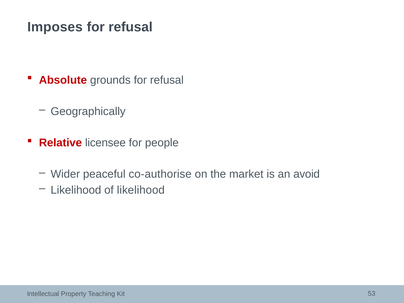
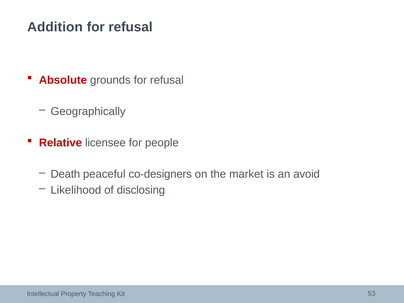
Imposes: Imposes -> Addition (55, 27)
Wider: Wider -> Death (65, 174)
co-authorise: co-authorise -> co-designers (160, 174)
of likelihood: likelihood -> disclosing (141, 190)
